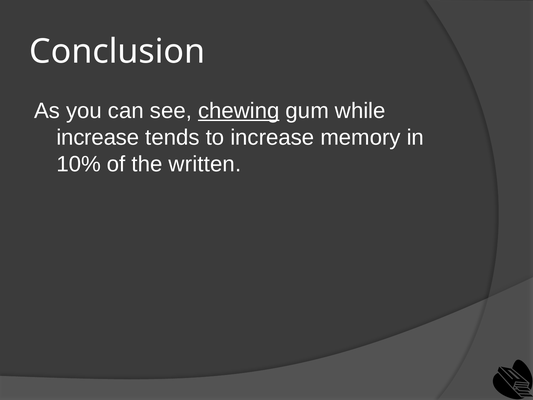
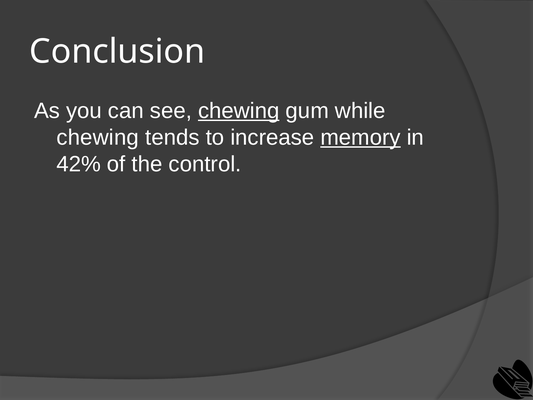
increase: increase -> chewing (98, 137)
memory underline: none -> present (360, 137)
10%: 10% -> 42% (79, 164)
written: written -> control (205, 164)
